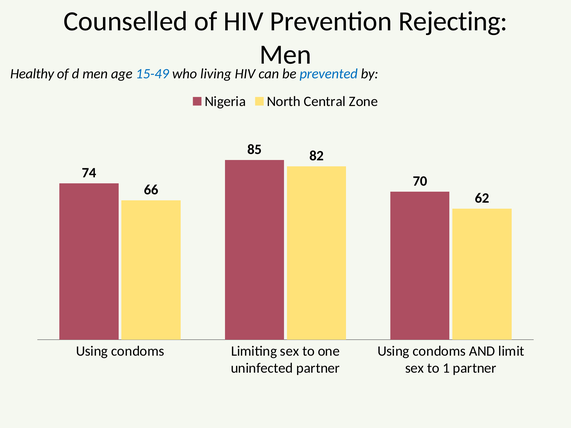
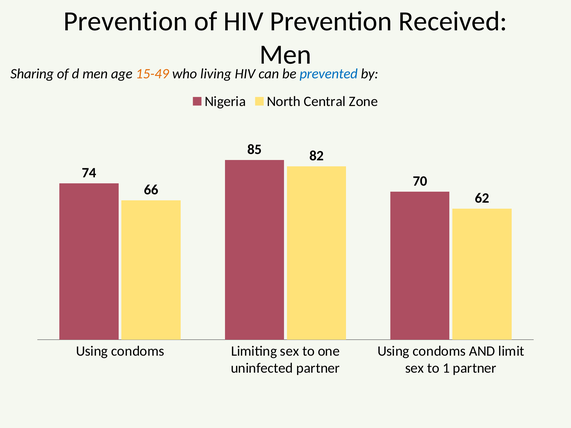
Counselled: Counselled -> Prevention (126, 21)
Rejecting: Rejecting -> Received (453, 21)
Healthy: Healthy -> Sharing (32, 74)
15-49 colour: blue -> orange (152, 74)
